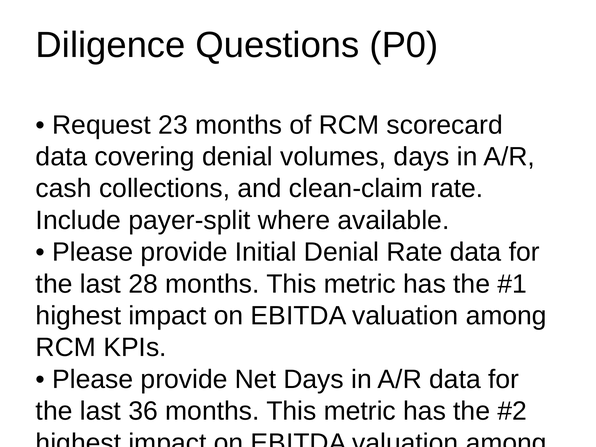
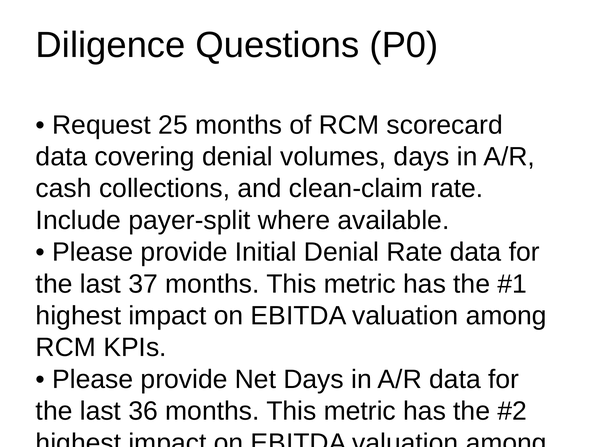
23: 23 -> 25 (173, 125)
28: 28 -> 37 (143, 284)
